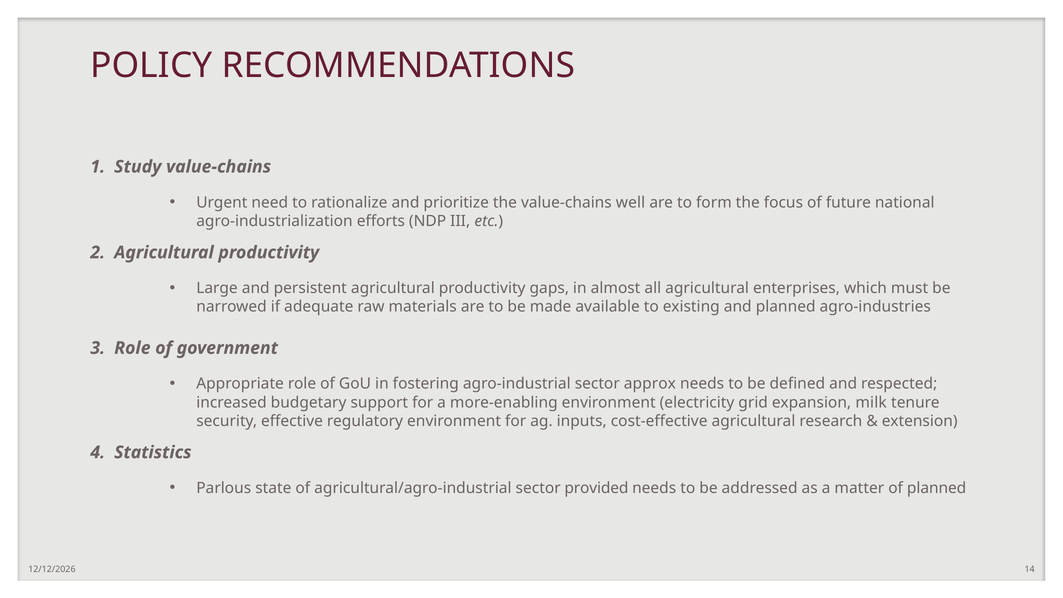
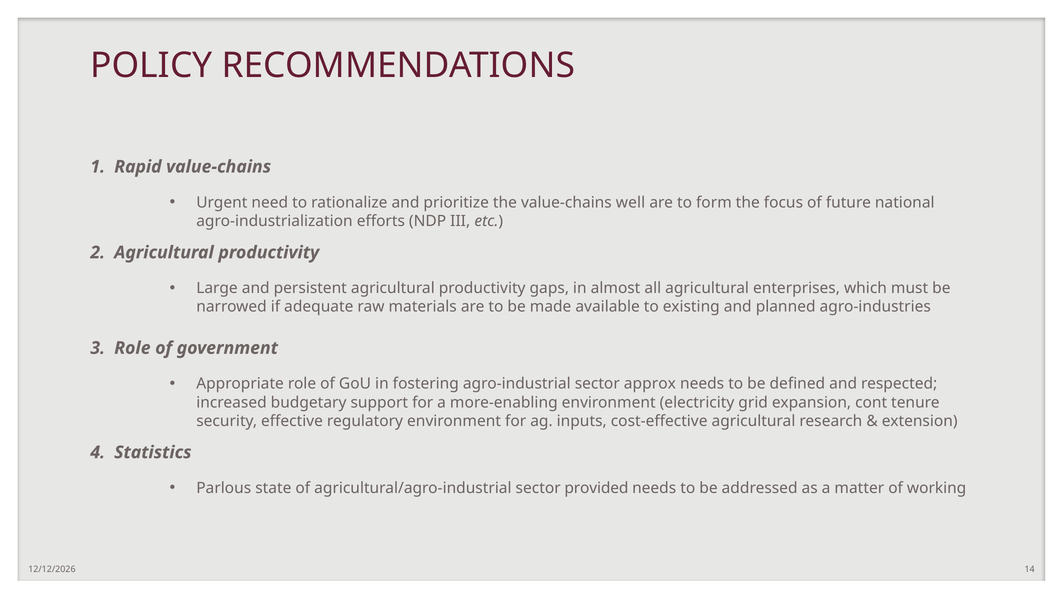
Study: Study -> Rapid (138, 167)
milk: milk -> cont (871, 402)
of planned: planned -> working (937, 488)
